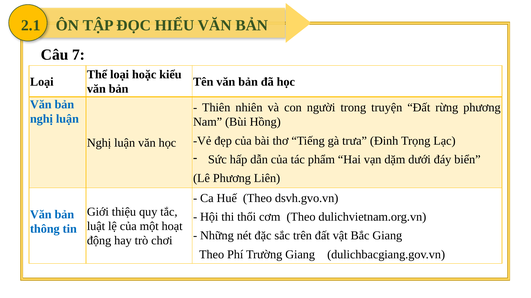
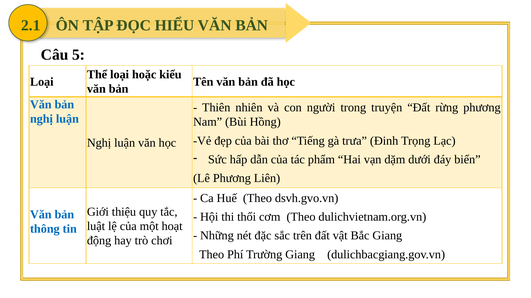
7: 7 -> 5 (79, 55)
